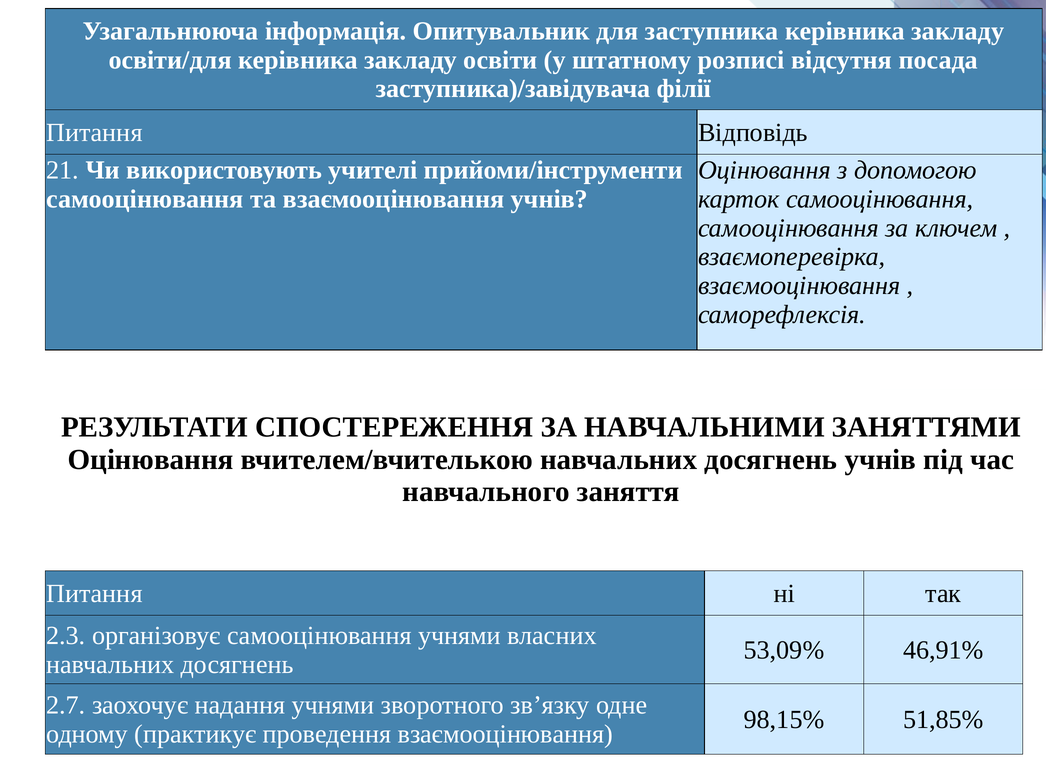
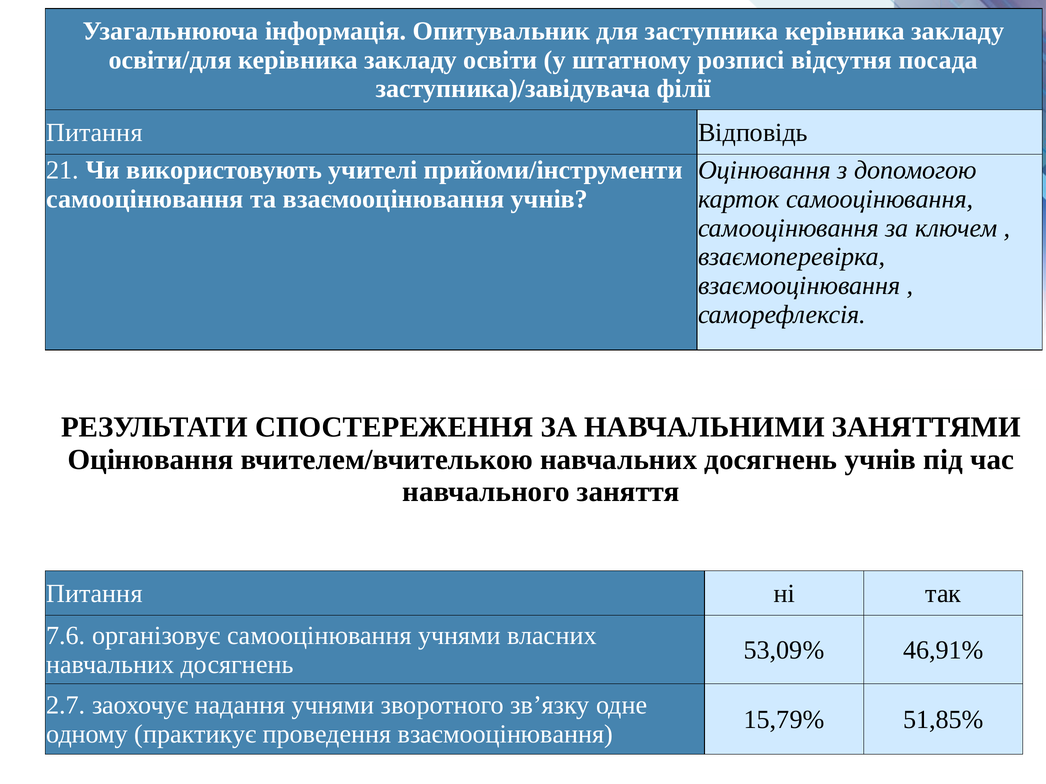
2.3: 2.3 -> 7.6 (66, 636)
98,15%: 98,15% -> 15,79% (784, 720)
